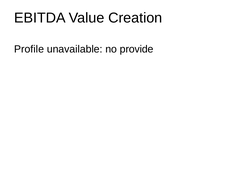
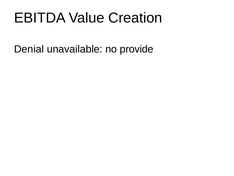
Profile: Profile -> Denial (29, 49)
